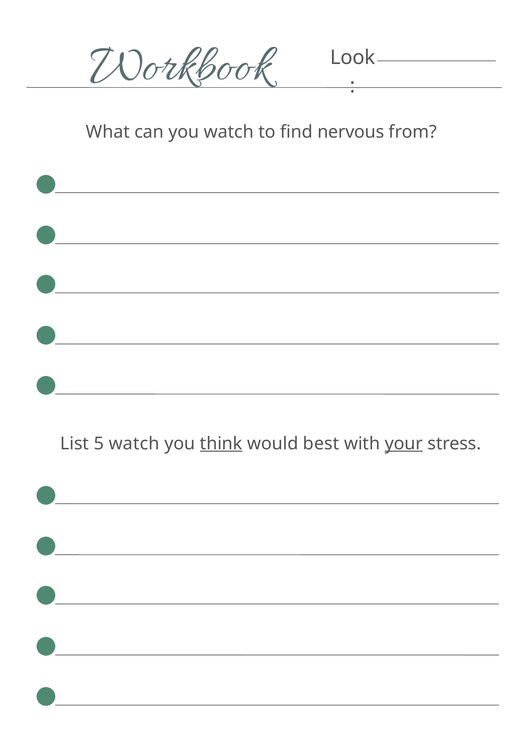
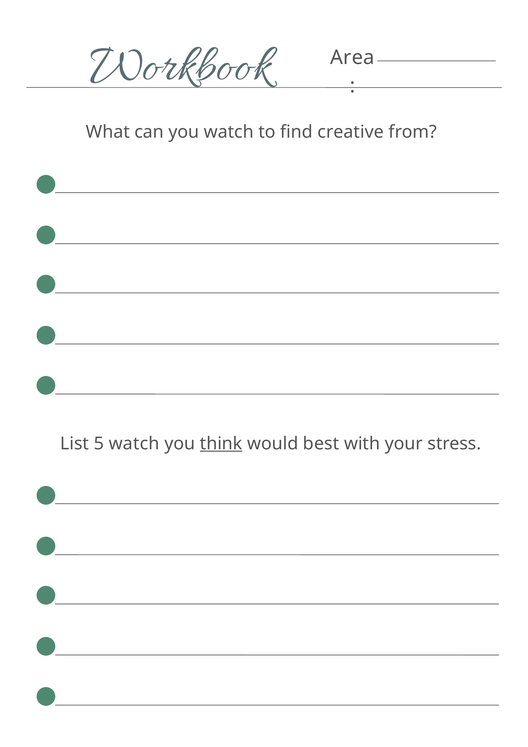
Look: Look -> Area (352, 58)
nervous: nervous -> creative (351, 132)
your underline: present -> none (404, 444)
